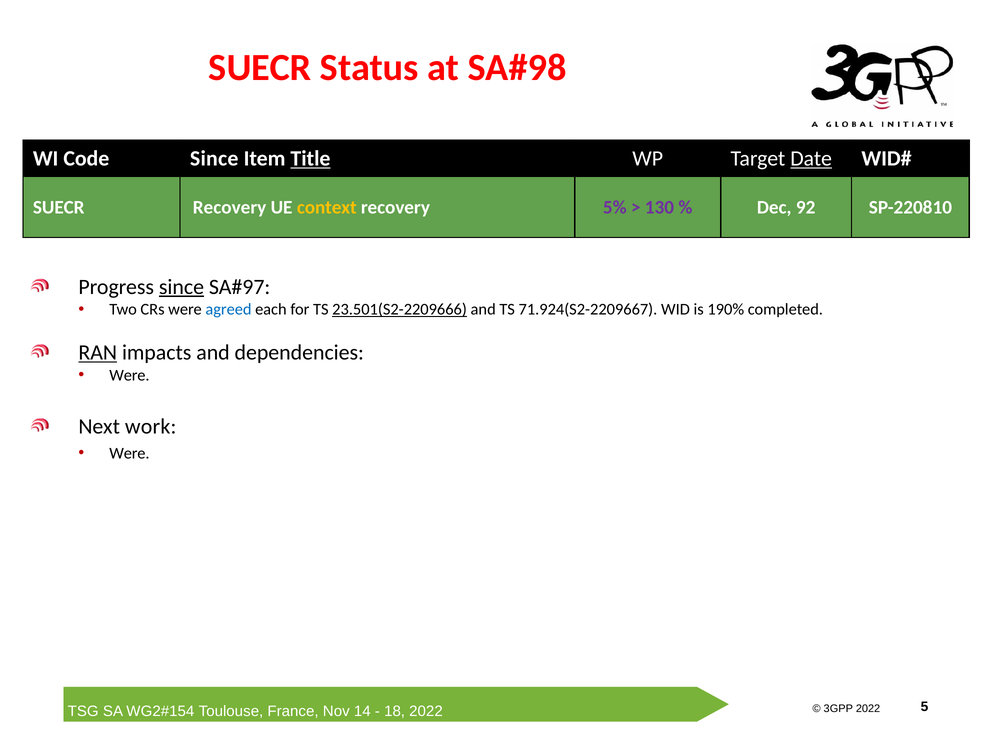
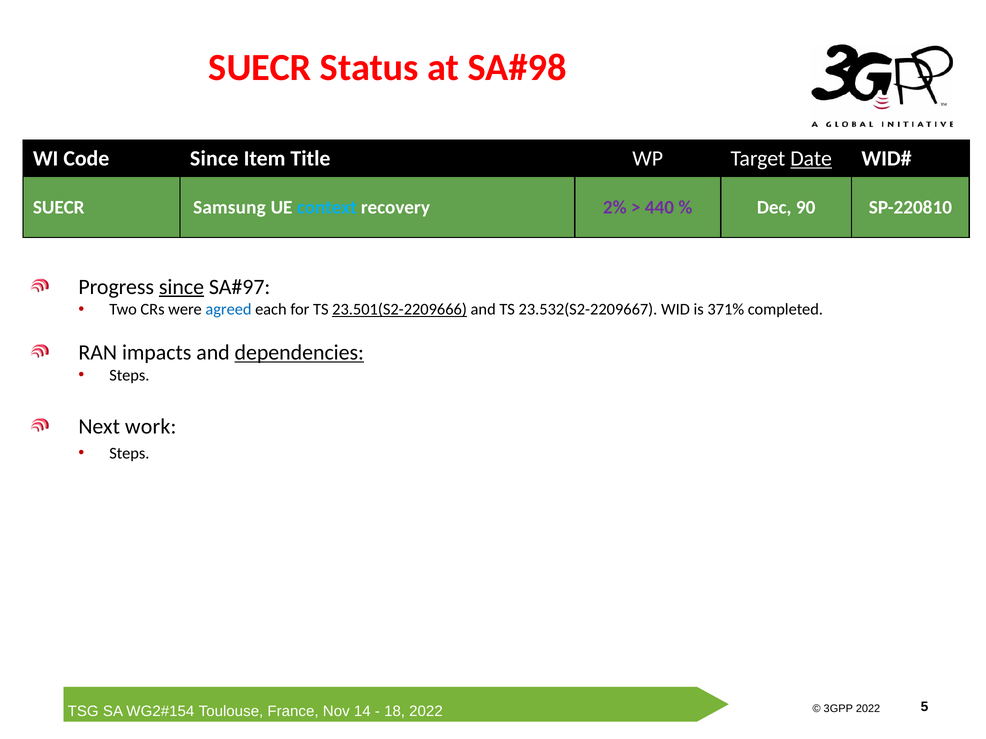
Title underline: present -> none (310, 159)
SUECR Recovery: Recovery -> Samsung (229, 207)
context colour: yellow -> light blue (327, 207)
5%: 5% -> 2% (615, 207)
130: 130 -> 440 (659, 207)
92: 92 -> 90 (806, 207)
71.924(S2-2209667: 71.924(S2-2209667 -> 23.532(S2-2209667 (588, 310)
190%: 190% -> 371% (726, 310)
RAN underline: present -> none (98, 353)
dependencies underline: none -> present (299, 353)
Were: Were -> Steps (129, 375)
Were: Were -> Steps (129, 453)
